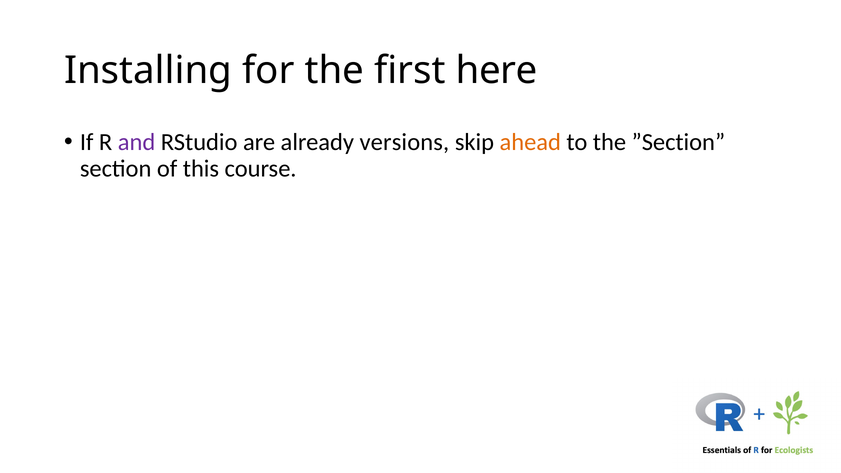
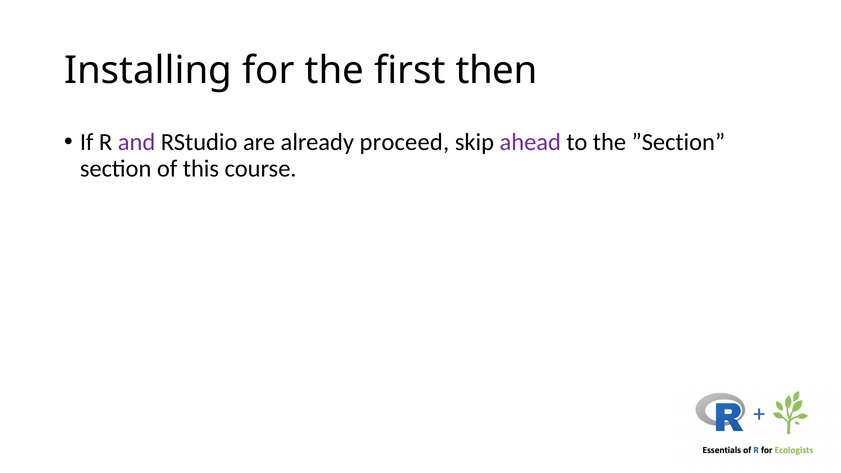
here: here -> then (497, 71)
versions: versions -> proceed (404, 142)
ahead colour: orange -> purple (530, 142)
